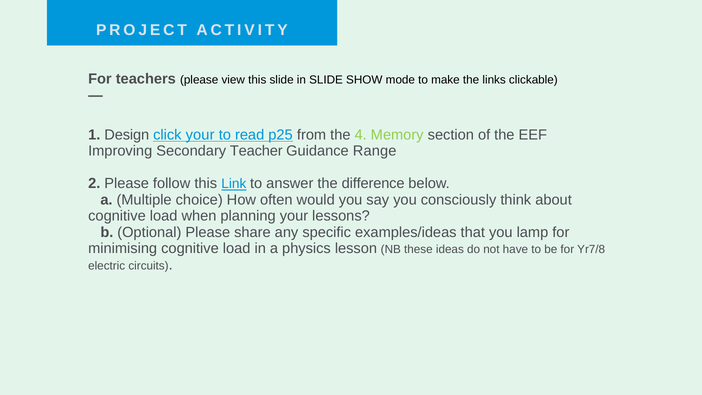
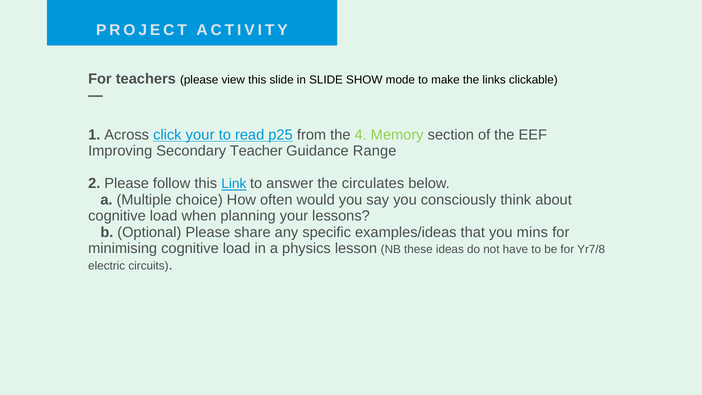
Design: Design -> Across (127, 135)
difference: difference -> circulates (373, 184)
lamp: lamp -> mins (532, 232)
